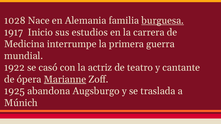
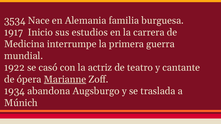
1028: 1028 -> 3534 (15, 21)
burguesa underline: present -> none (163, 21)
1925: 1925 -> 1934 (14, 91)
